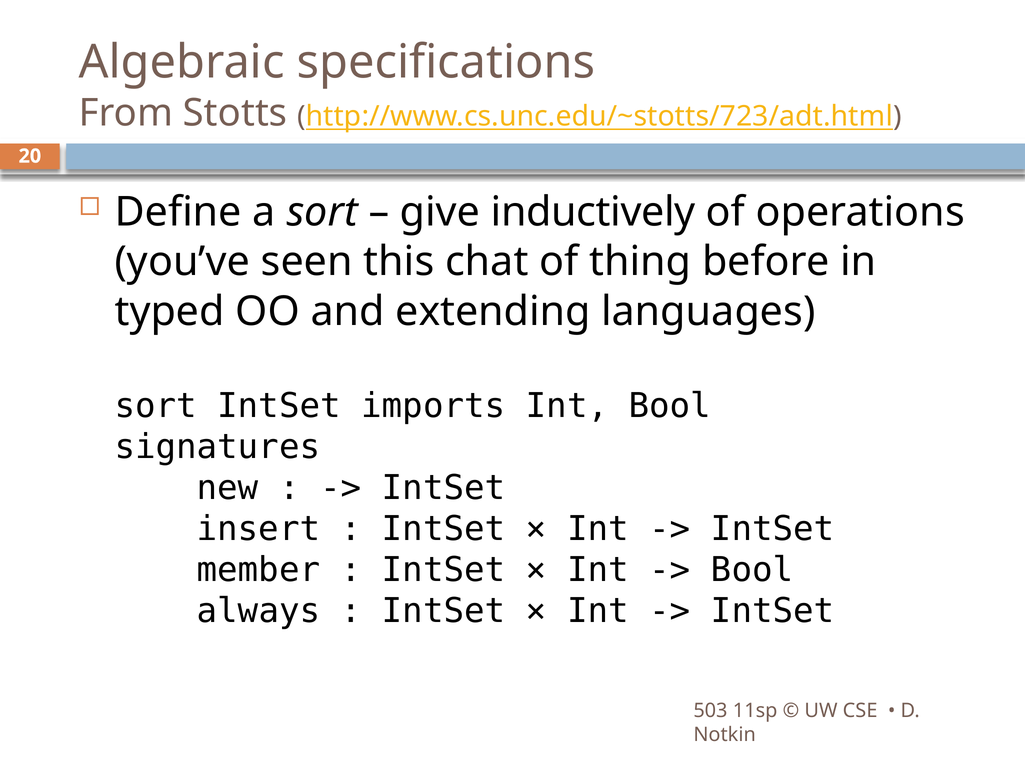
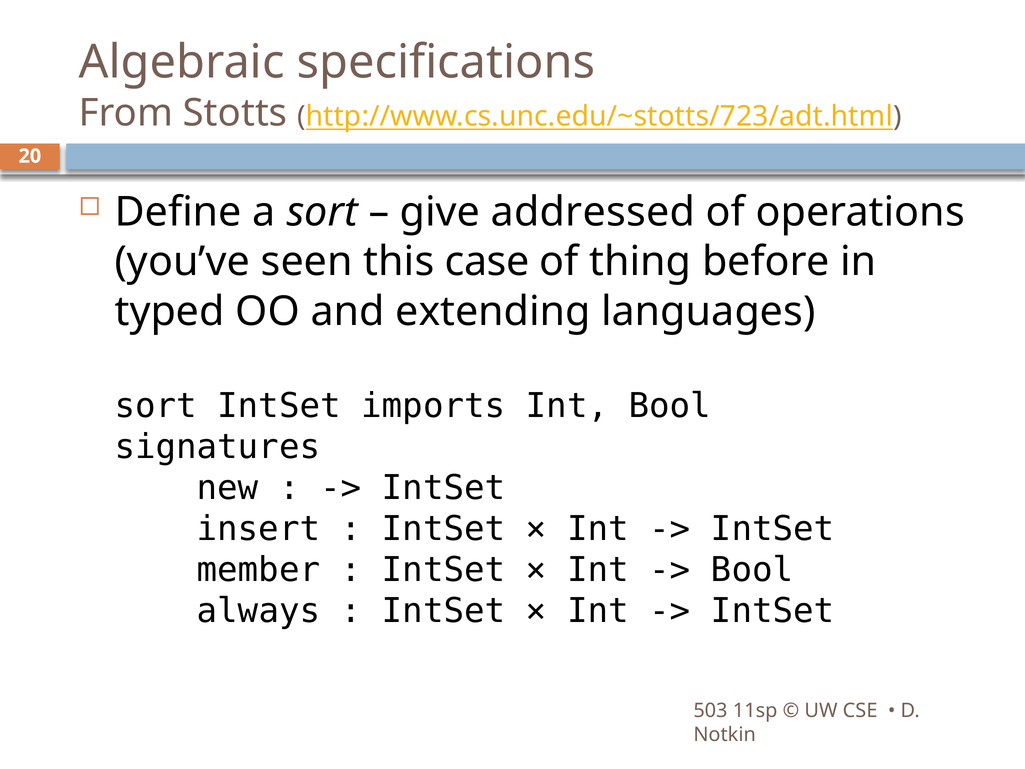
inductively: inductively -> addressed (593, 212)
chat: chat -> case (487, 262)
